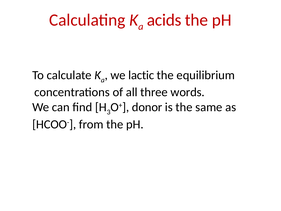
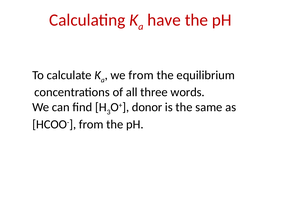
acids: acids -> have (164, 20)
we lactic: lactic -> from (141, 75)
